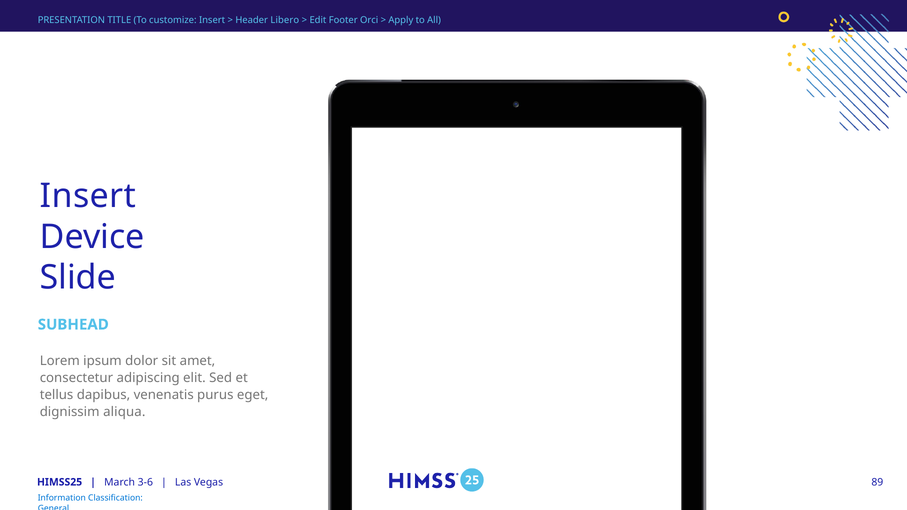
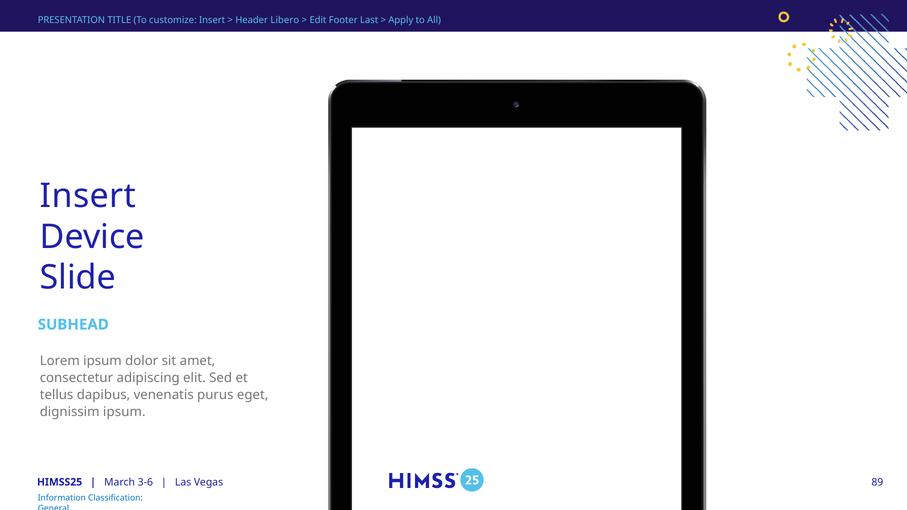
Orci: Orci -> Last (369, 20)
dignissim aliqua: aliqua -> ipsum (124, 412)
